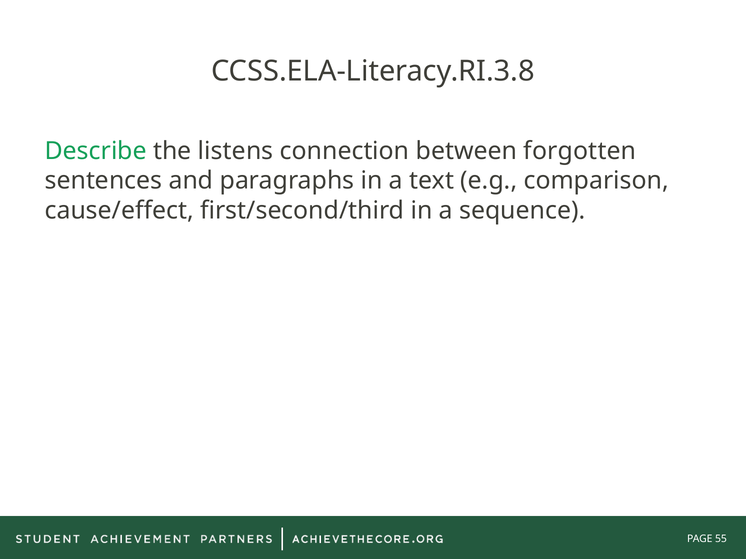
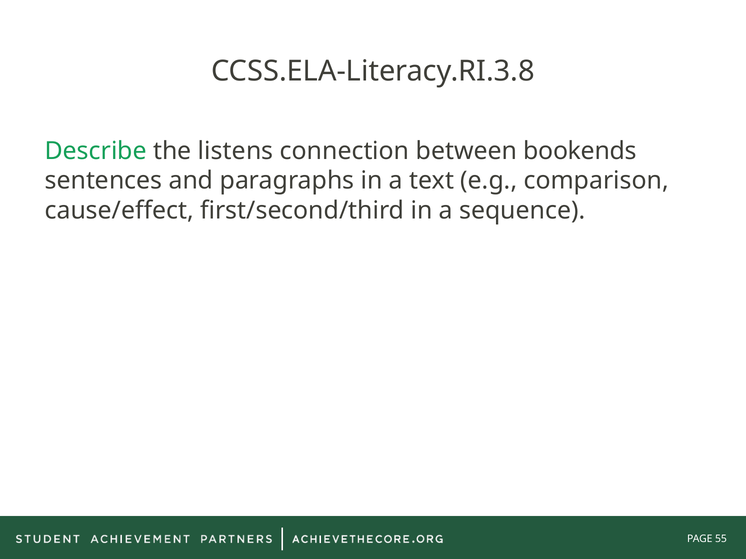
forgotten: forgotten -> bookends (580, 151)
